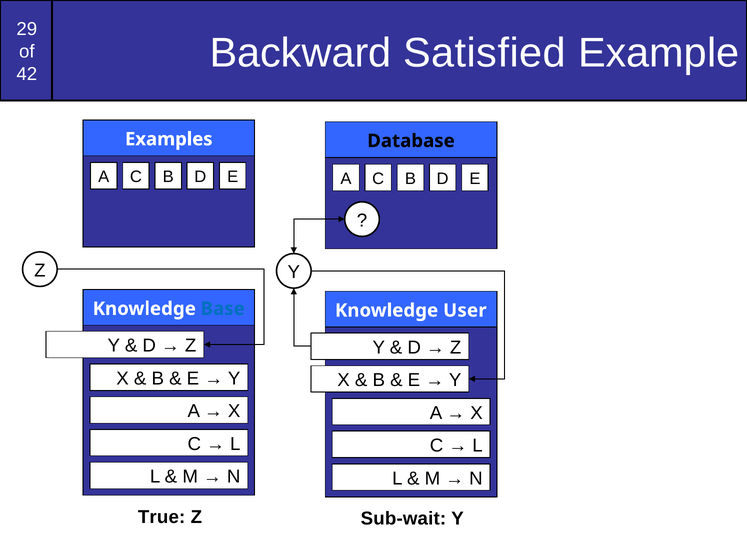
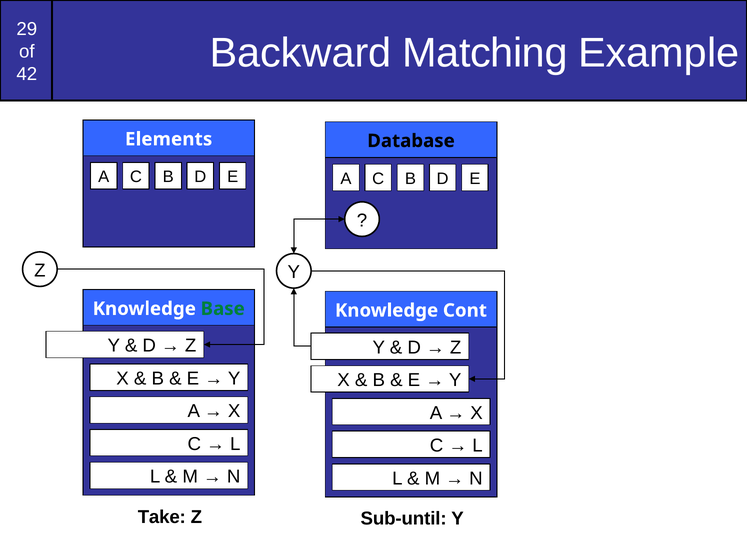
Satisfied: Satisfied -> Matching (485, 53)
Examples: Examples -> Elements (169, 139)
Base colour: blue -> green (223, 309)
User: User -> Cont (465, 311)
True: True -> Take (162, 517)
Sub-wait: Sub-wait -> Sub-until (404, 519)
